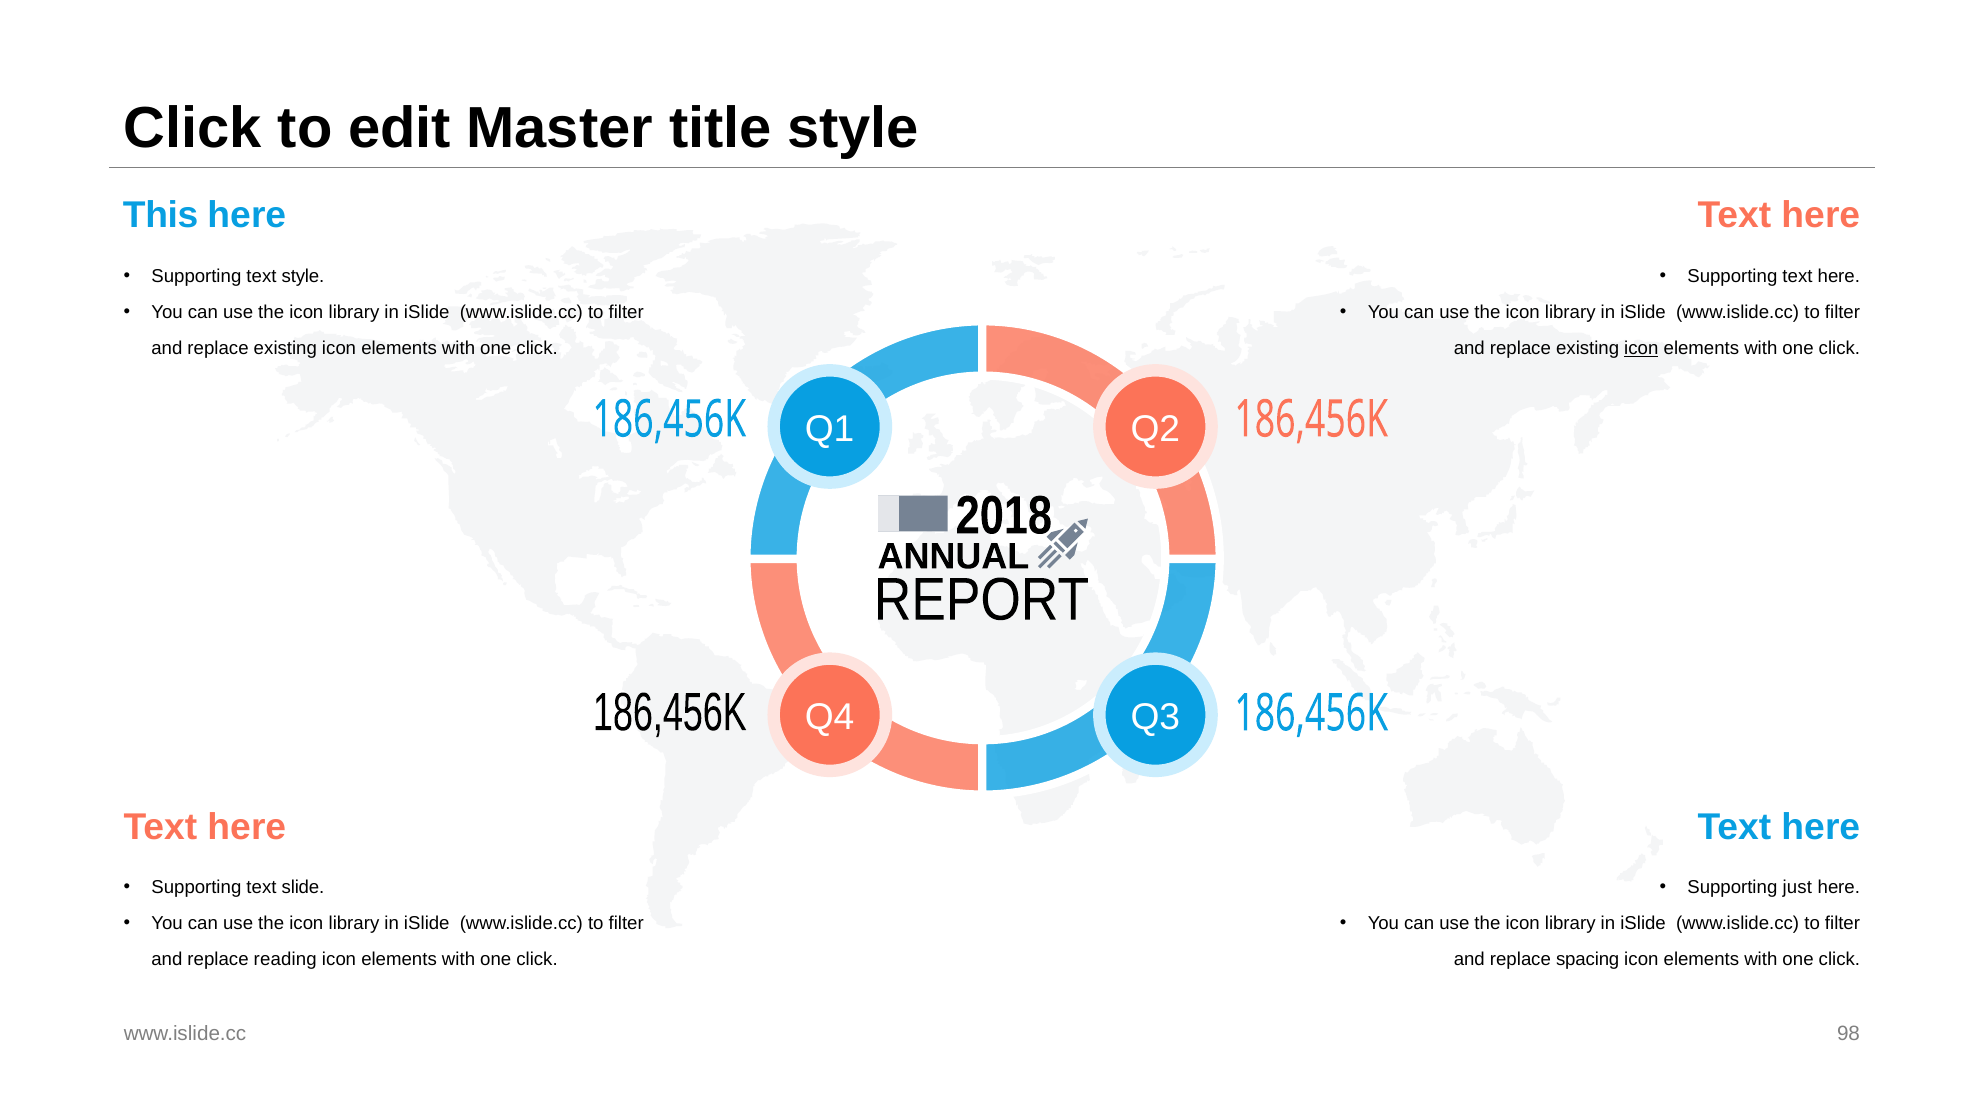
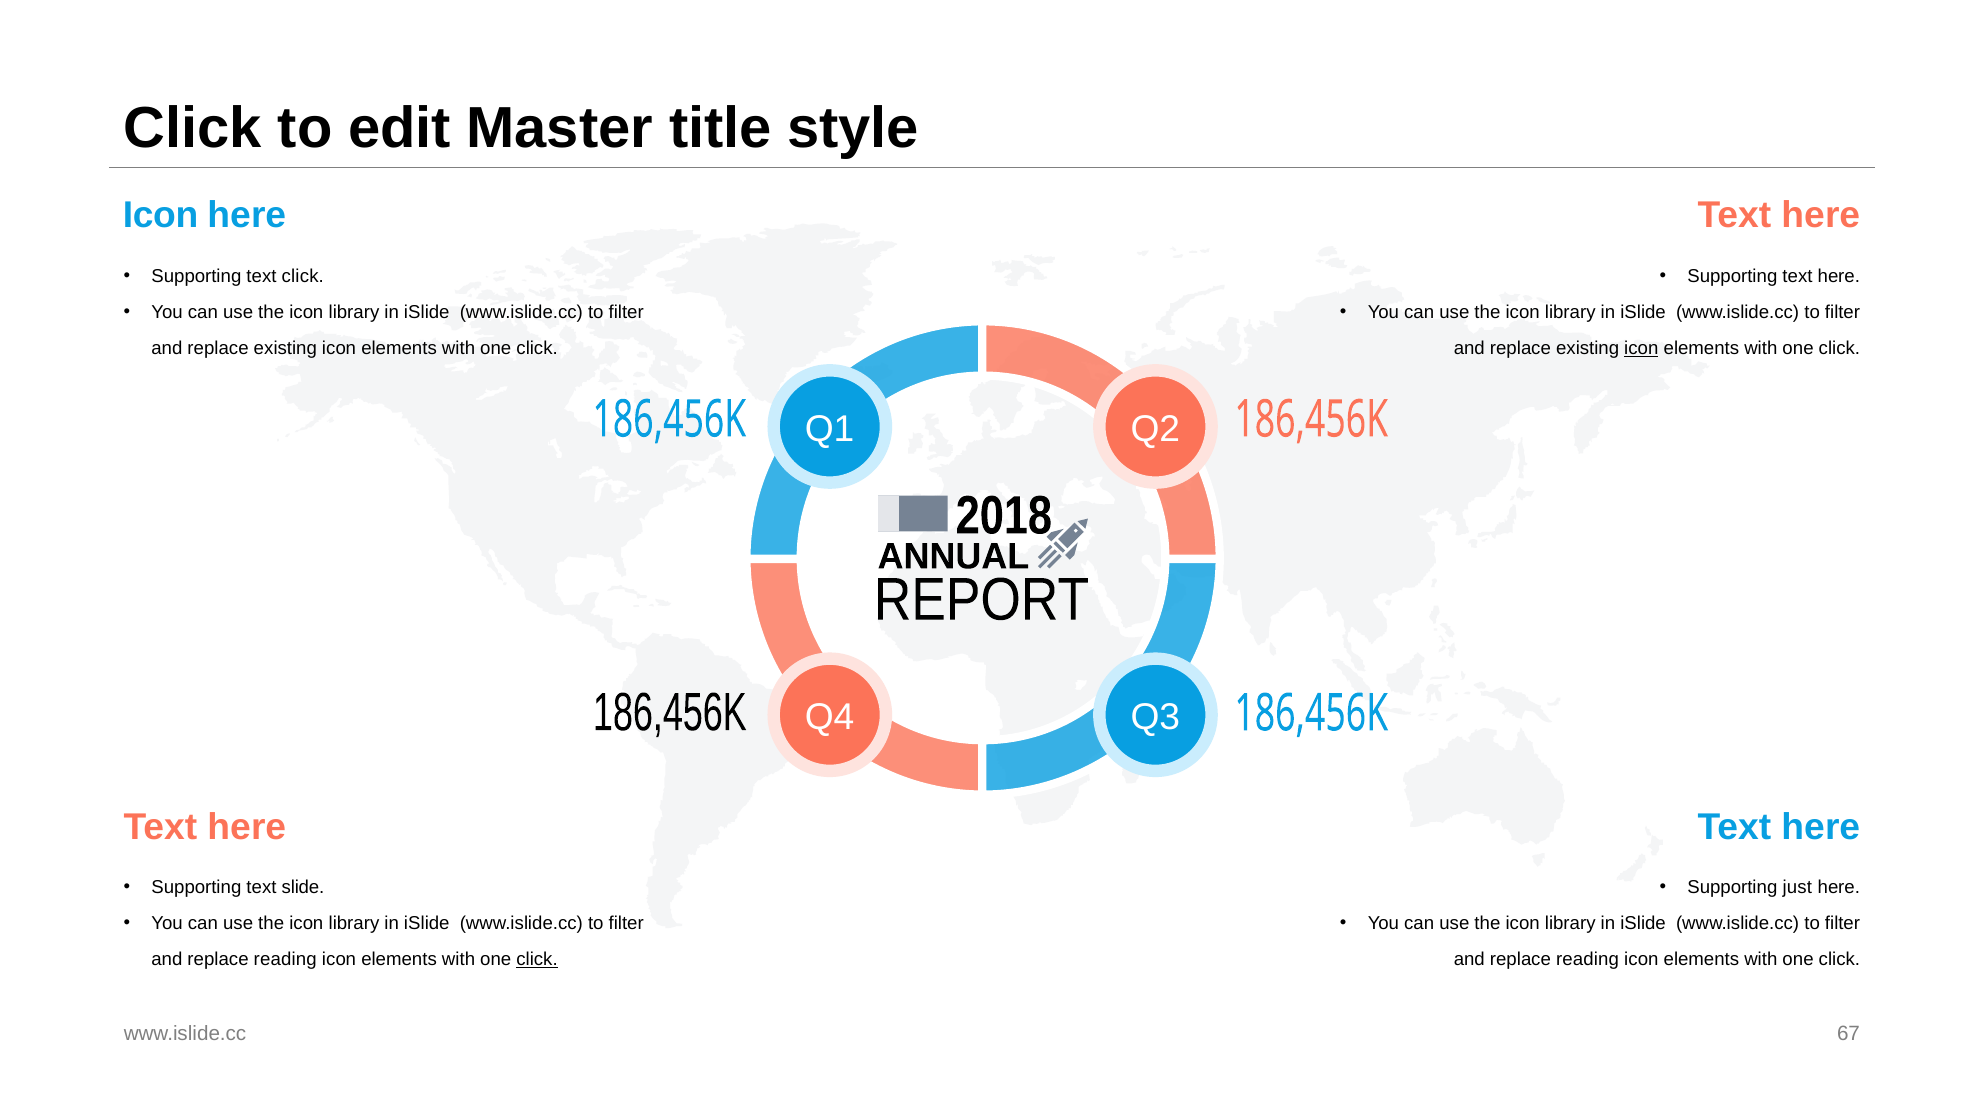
This: This -> Icon (161, 215)
text style: style -> click (303, 277)
click underline: none -> present (537, 959)
spacing: spacing -> reading (1588, 959)
98: 98 -> 67 (1848, 1034)
